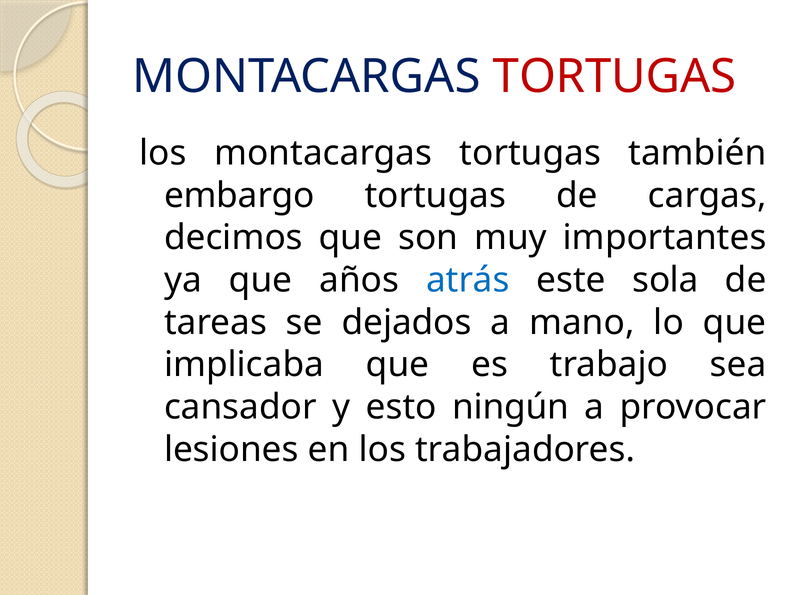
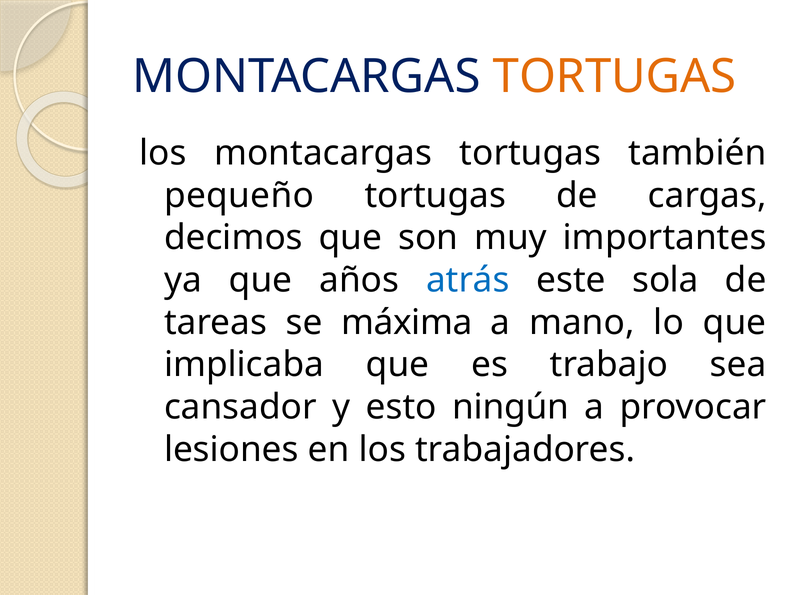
TORTUGAS colour: red -> orange (615, 77)
embargo: embargo -> pequeño (239, 195)
dejados: dejados -> máxima (407, 322)
